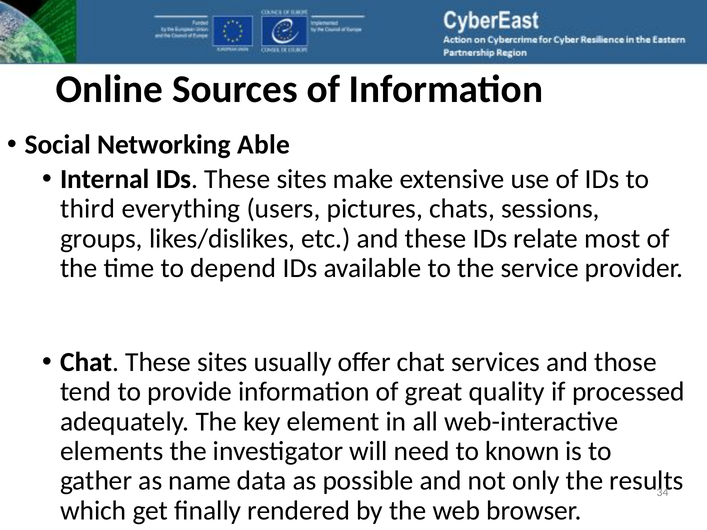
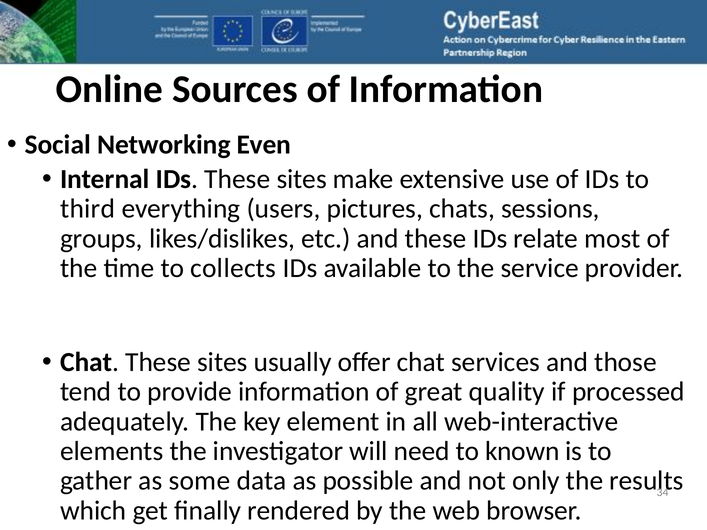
Able: Able -> Even (264, 145)
depend: depend -> collects (233, 268)
name: name -> some (200, 481)
